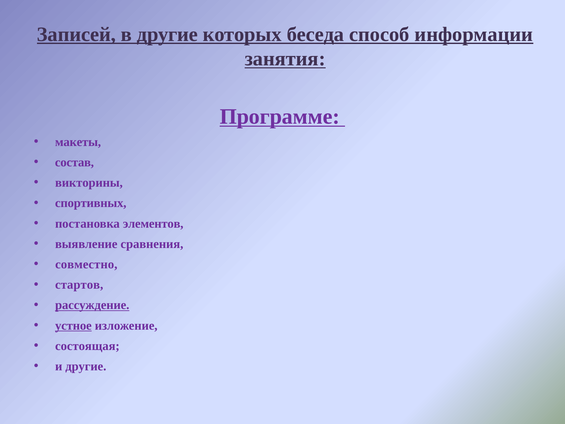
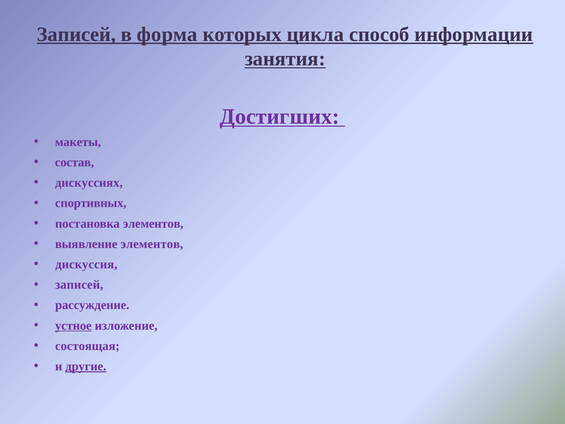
в другие: другие -> форма (167, 34)
беседа: беседа -> цикла (315, 34)
Программе: Программе -> Достигших (280, 116)
викторины: викторины -> дискуссиях (89, 183)
выявление сравнения: сравнения -> элементов (152, 244)
совместно: совместно -> дискуссия (86, 264)
стартов: стартов -> записей (79, 285)
рассуждение underline: present -> none (92, 305)
другие underline: none -> present (86, 366)
